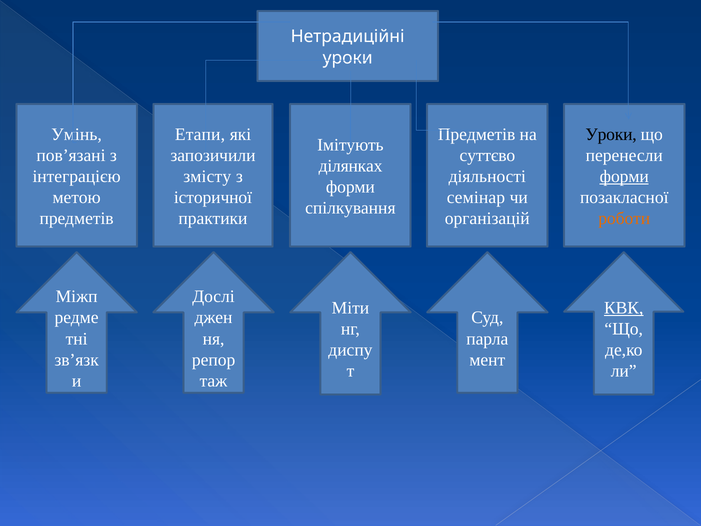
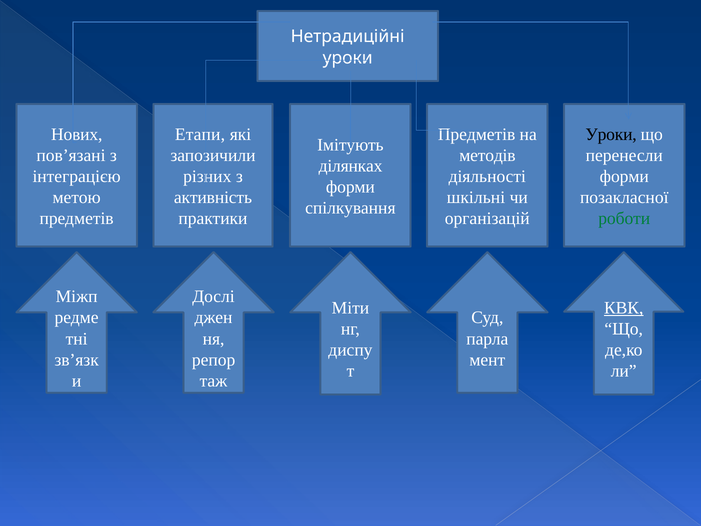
Умінь: Умінь -> Нових (77, 134)
суттєво: суттєво -> методів (487, 155)
змісту: змісту -> різних (207, 176)
форми underline: present -> none (624, 176)
історичної: історичної -> активність (213, 197)
семінар: семінар -> шкільні (476, 197)
роботи colour: orange -> green (624, 219)
